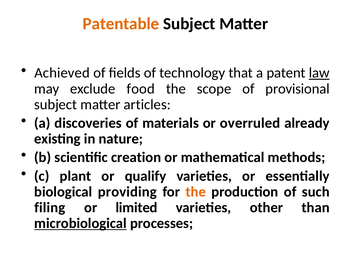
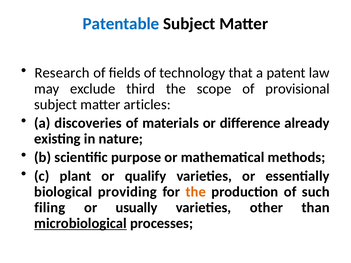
Patentable colour: orange -> blue (121, 24)
Achieved: Achieved -> Research (62, 73)
law underline: present -> none (319, 73)
food: food -> third (141, 89)
overruled: overruled -> difference (250, 123)
creation: creation -> purpose (136, 158)
limited: limited -> usually (137, 208)
